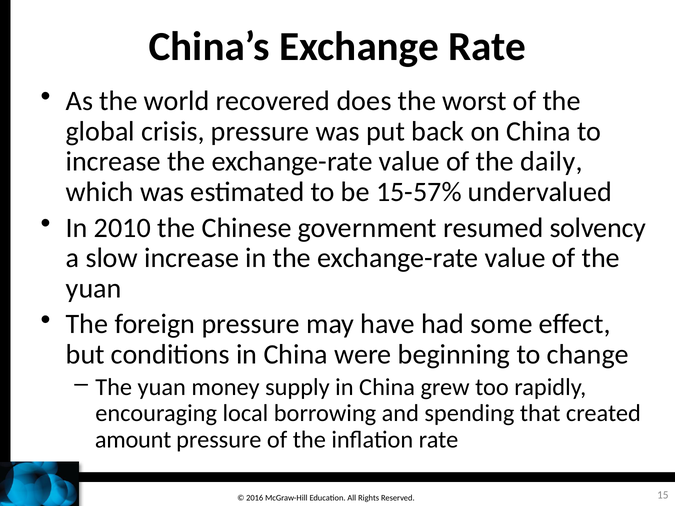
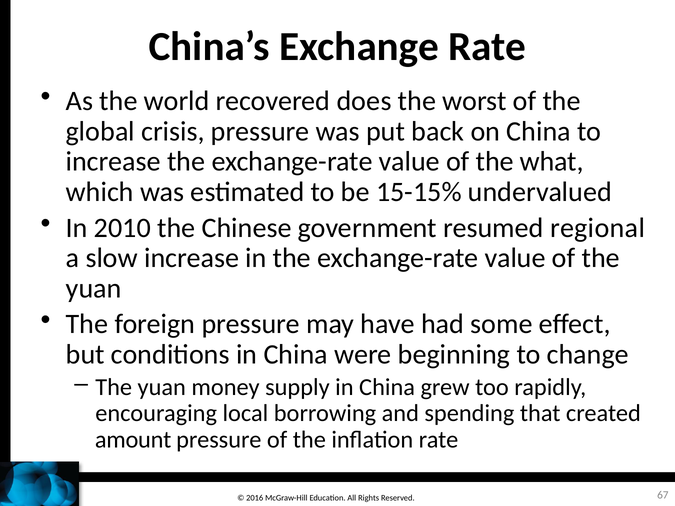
daily: daily -> what (552, 162)
15-57%: 15-57% -> 15-15% (419, 192)
solvency: solvency -> regional (598, 228)
15: 15 -> 67 (663, 495)
